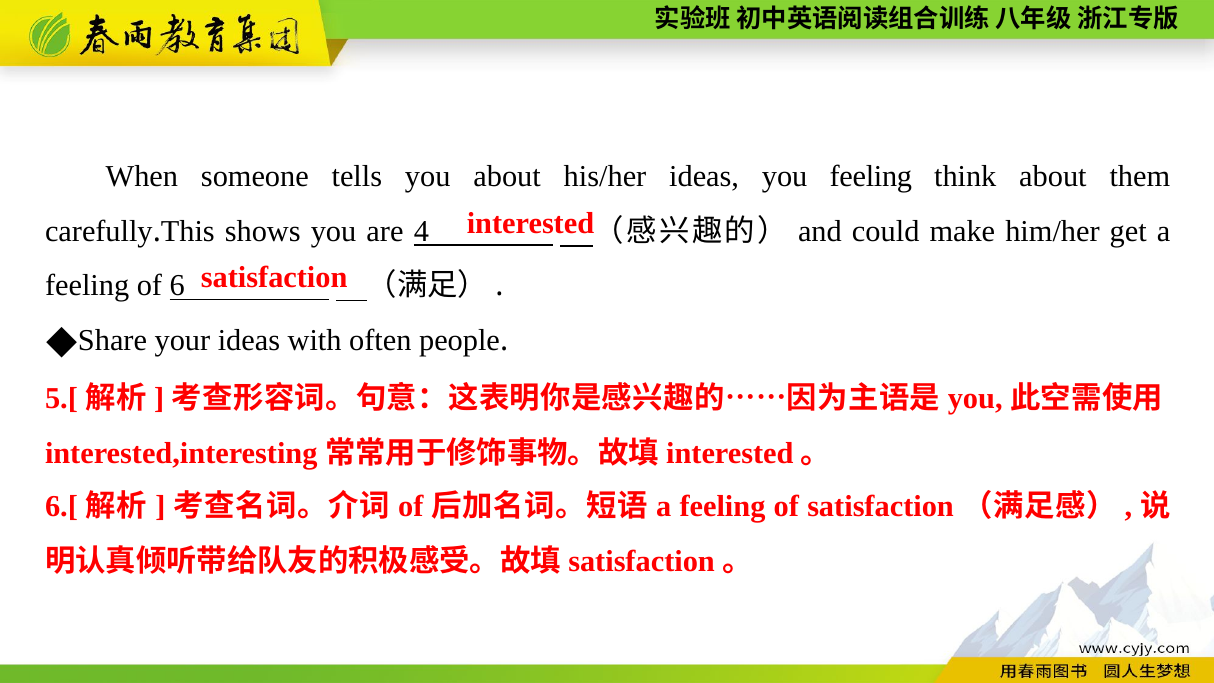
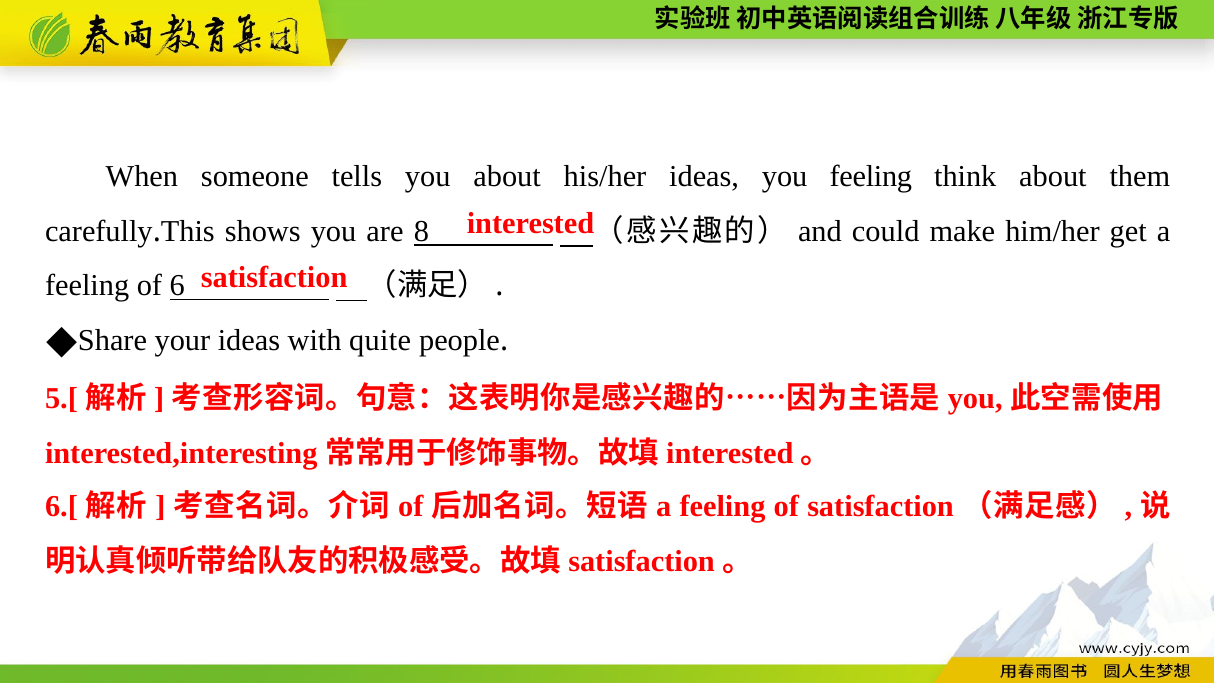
4: 4 -> 8 (421, 231)
often: often -> quite (380, 341)
